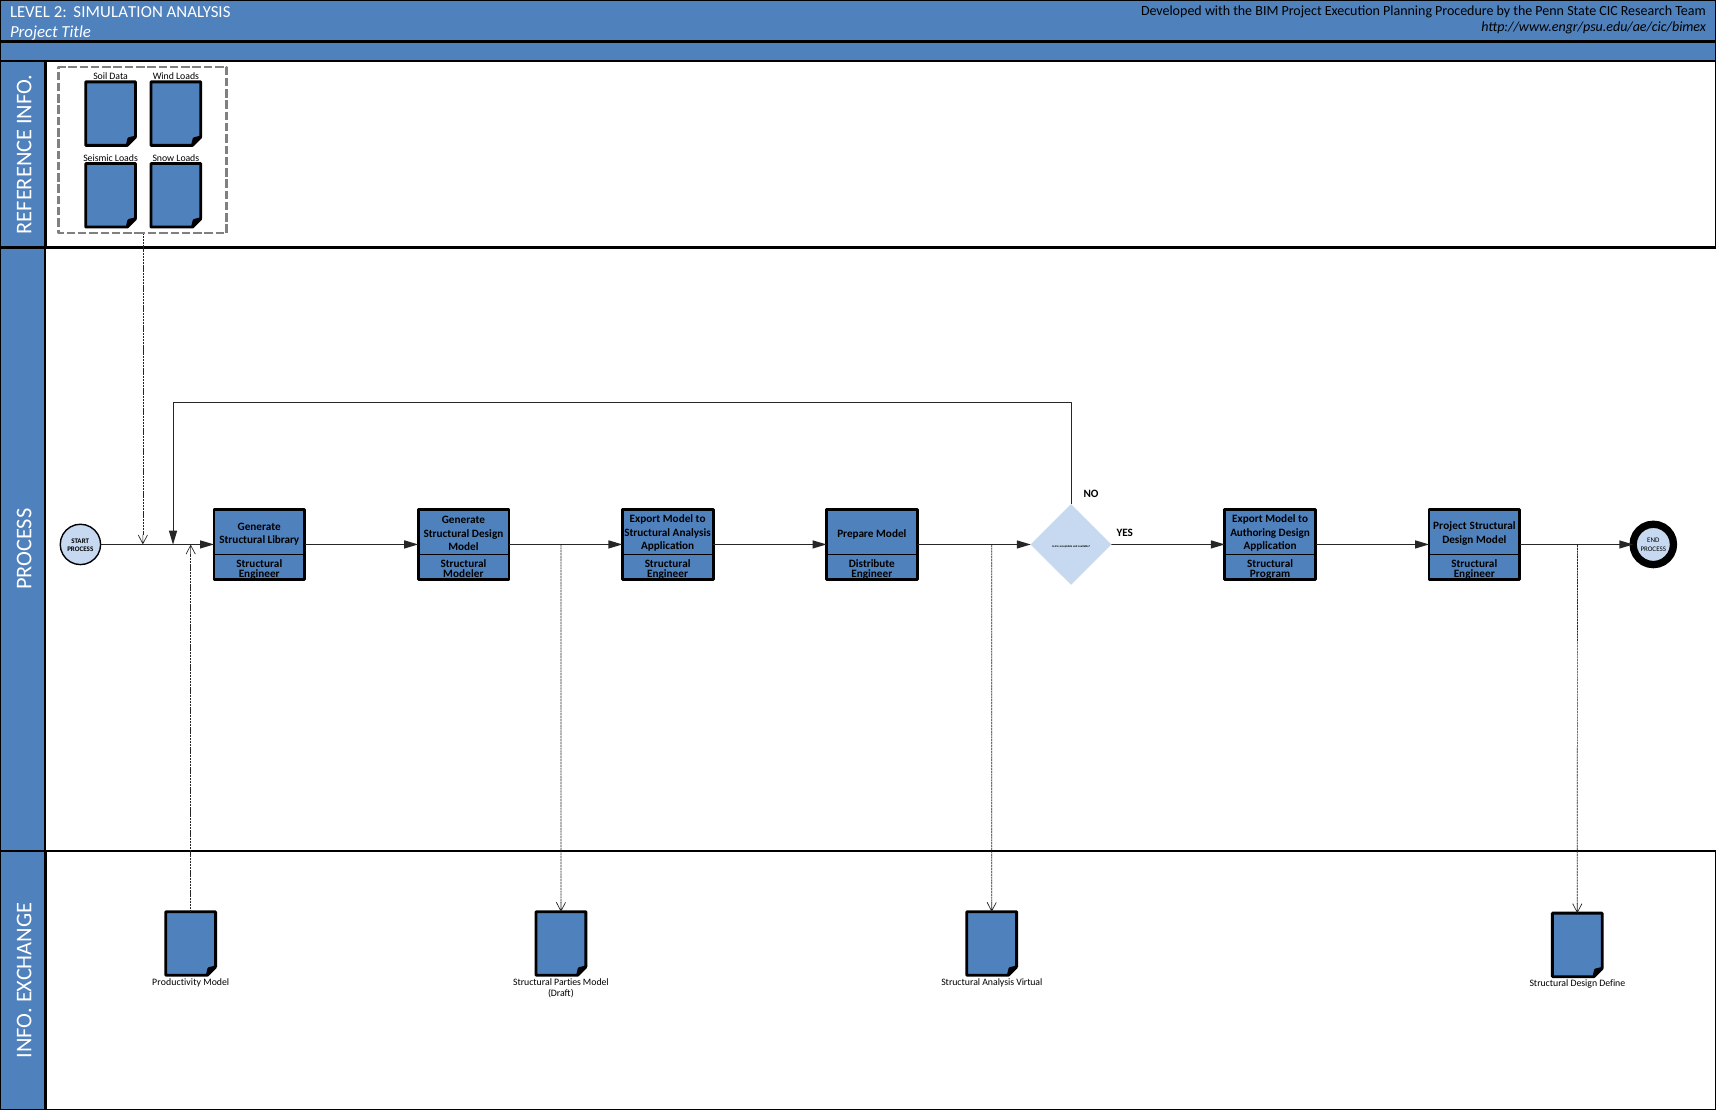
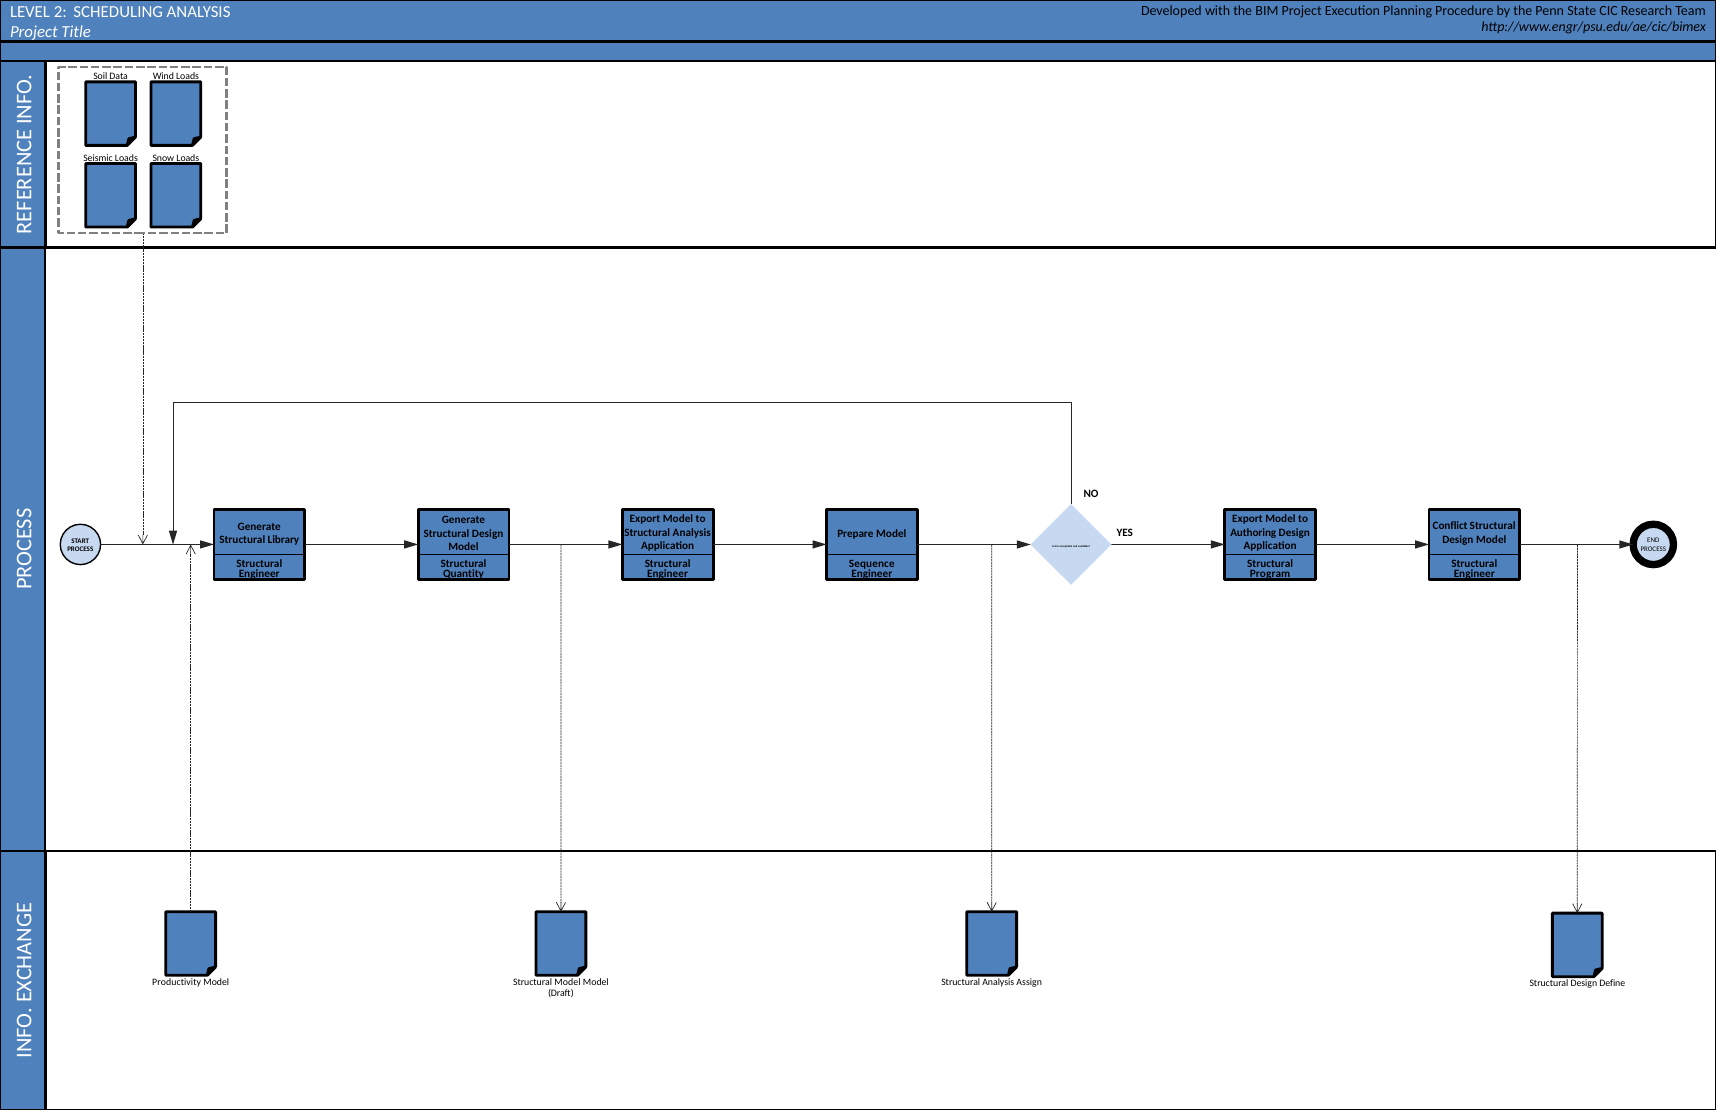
SIMULATION: SIMULATION -> SCHEDULING (118, 12)
Project: Project -> Conflict (1450, 526)
Distribute: Distribute -> Sequence (872, 564)
Modeler: Modeler -> Quantity (463, 574)
Structural Parties: Parties -> Model (567, 982)
Virtual: Virtual -> Assign (1029, 982)
